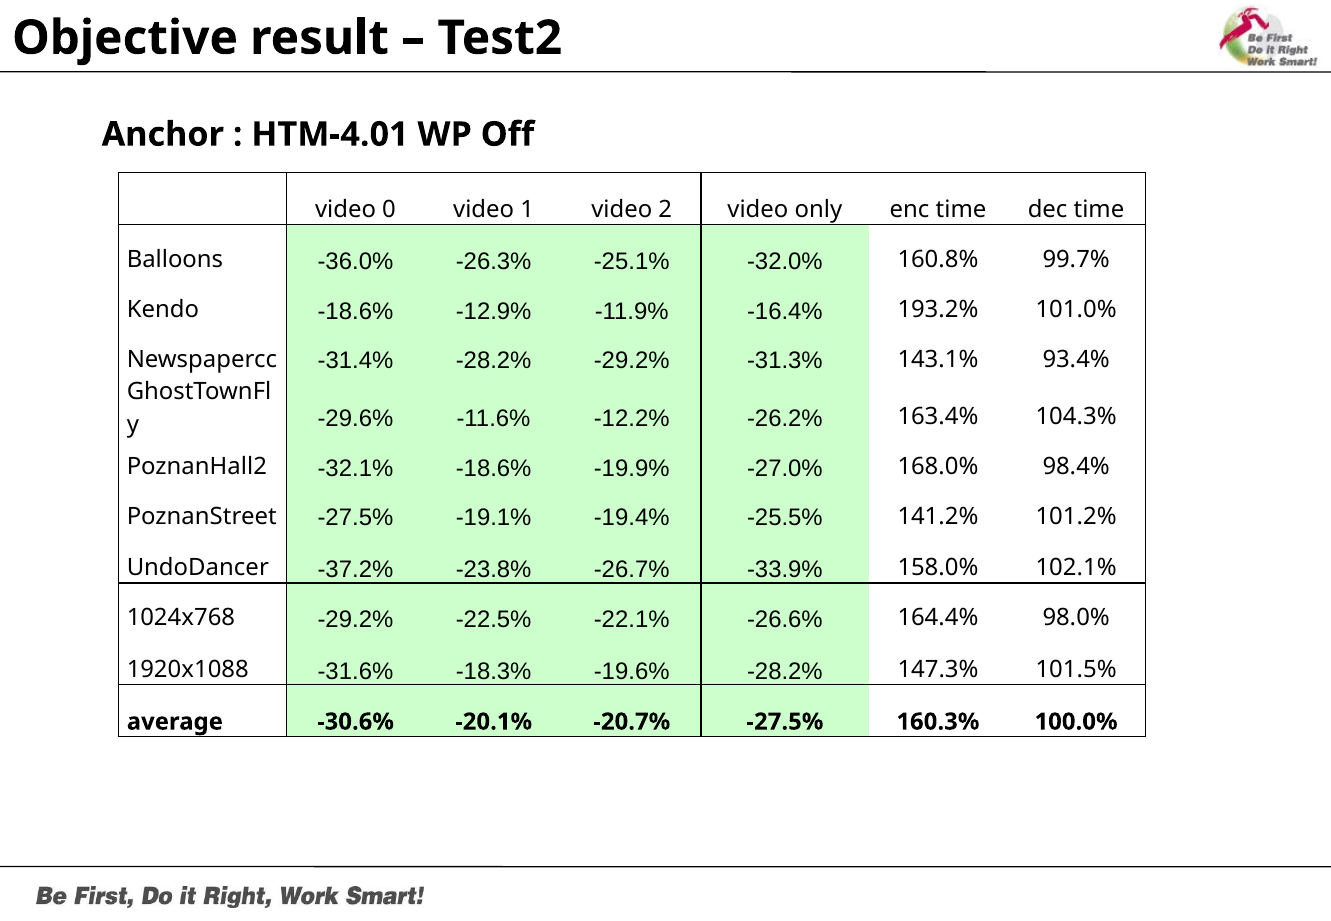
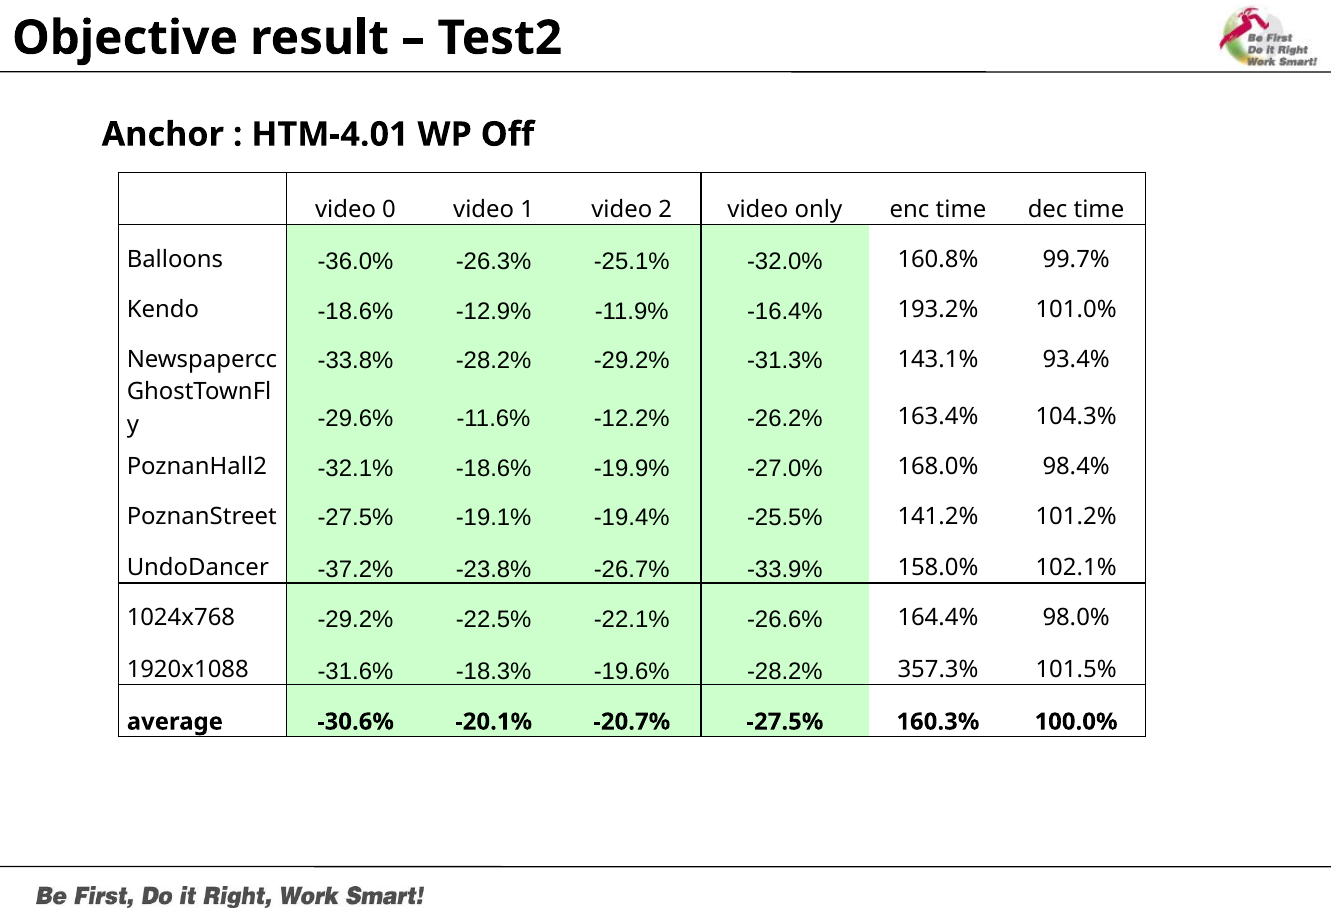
-31.4%: -31.4% -> -33.8% (355, 361)
147.3%: 147.3% -> 357.3% (938, 670)
